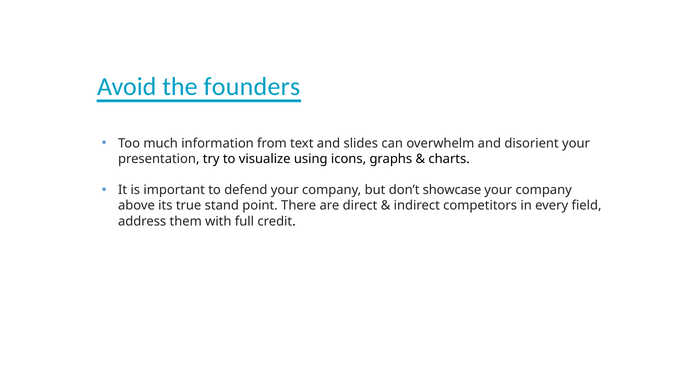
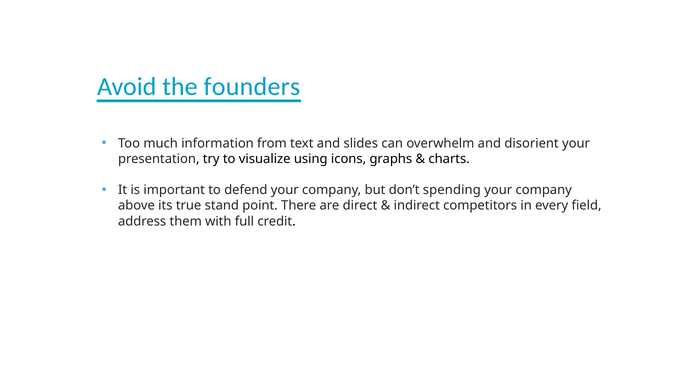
showcase: showcase -> spending (452, 190)
